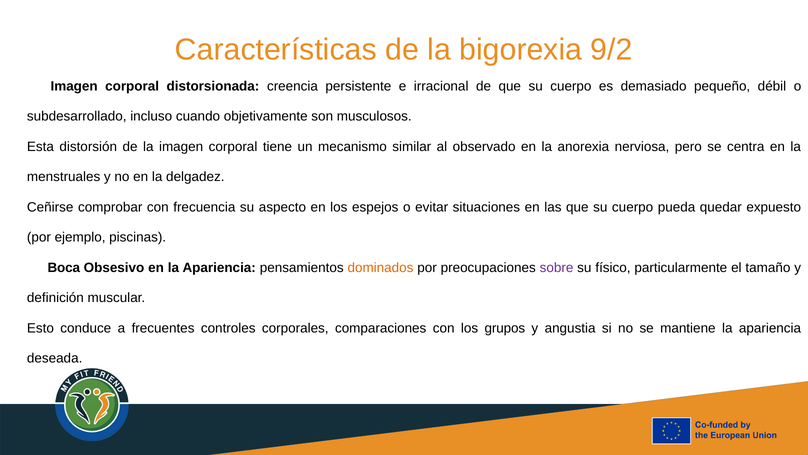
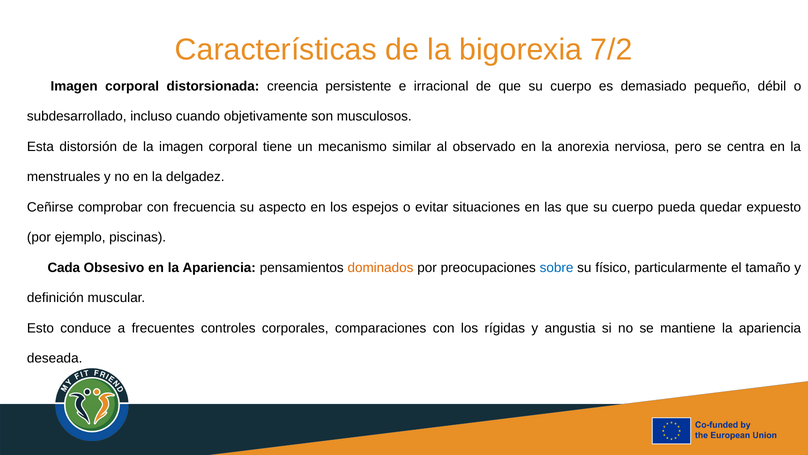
9/2: 9/2 -> 7/2 (612, 50)
Boca: Boca -> Cada (64, 267)
sobre colour: purple -> blue (557, 267)
grupos: grupos -> rígidas (505, 328)
